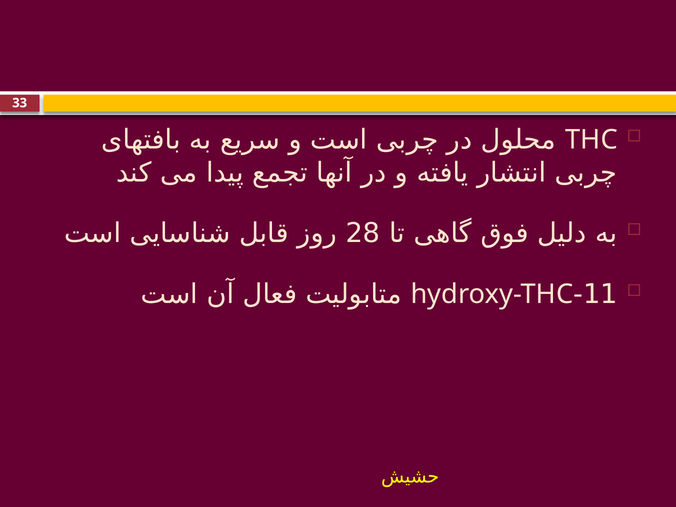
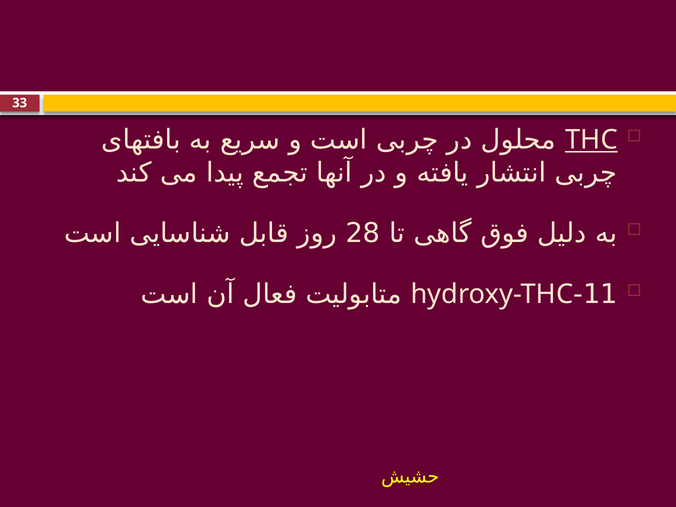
THC underline: none -> present (591, 140)
